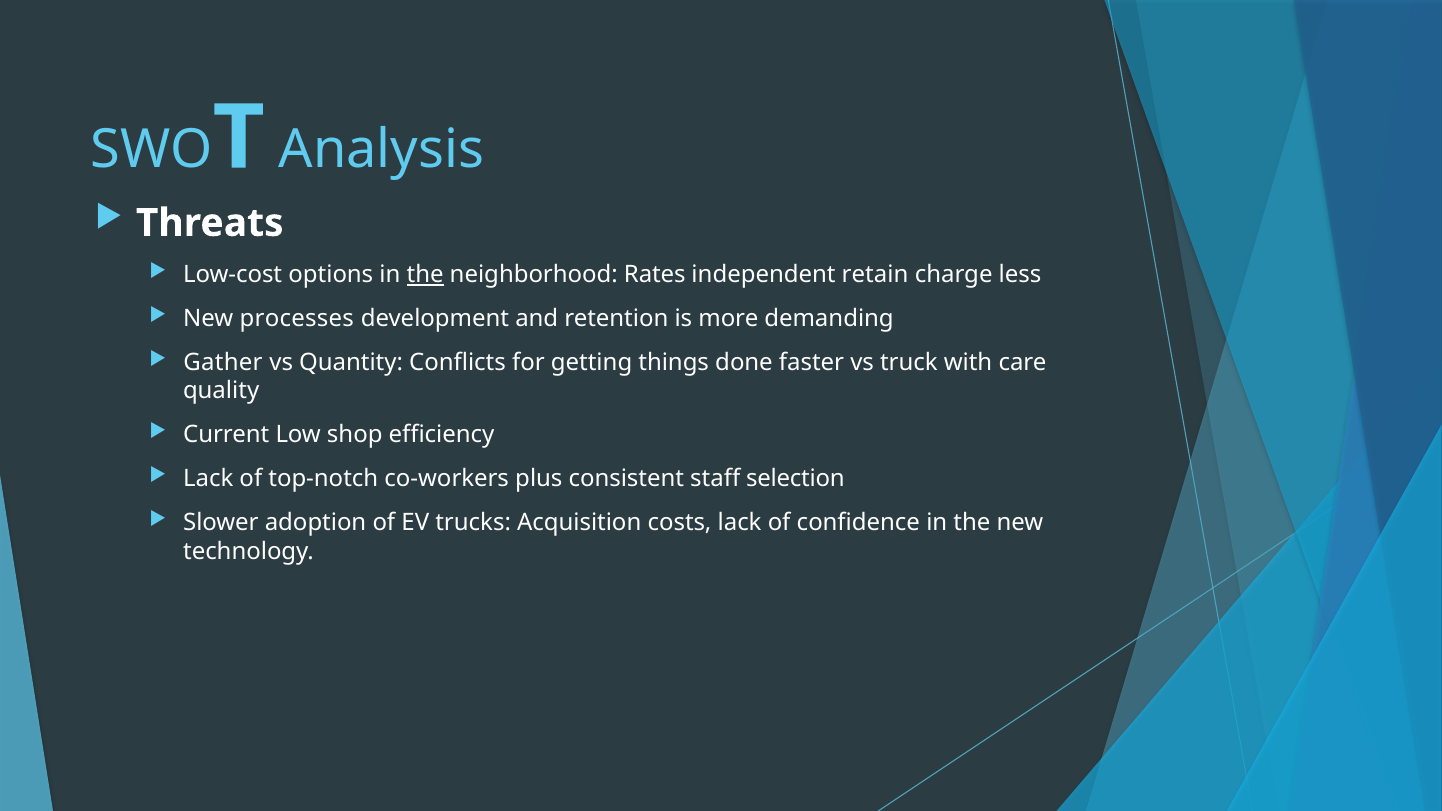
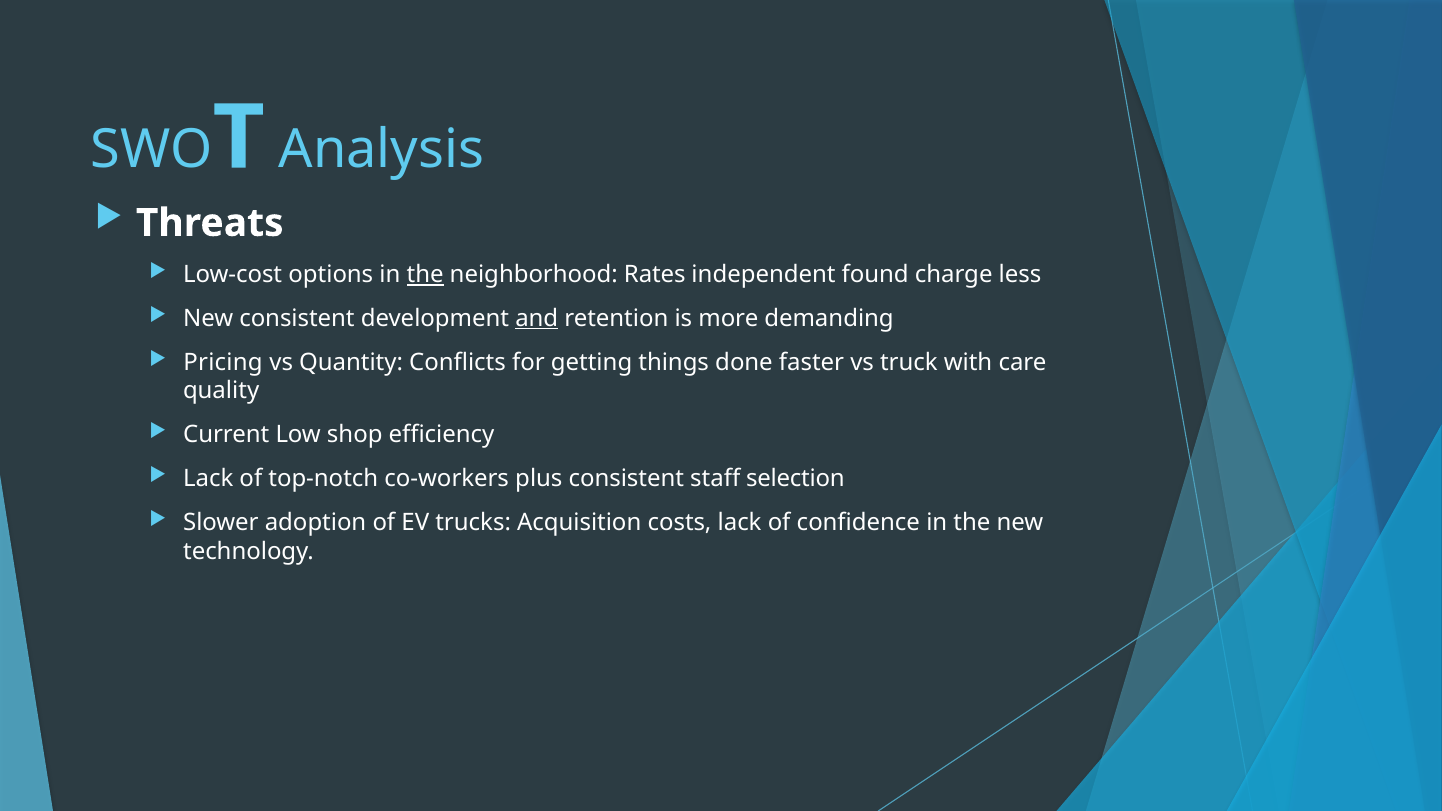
retain: retain -> found (875, 275)
New processes: processes -> consistent (297, 318)
and underline: none -> present (537, 318)
Gather: Gather -> Pricing (223, 362)
